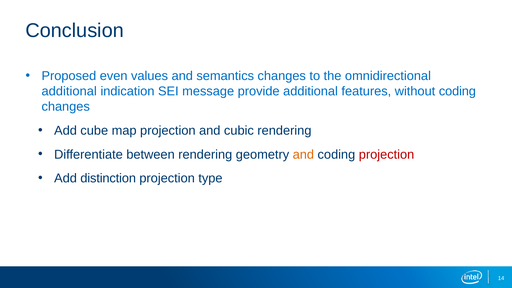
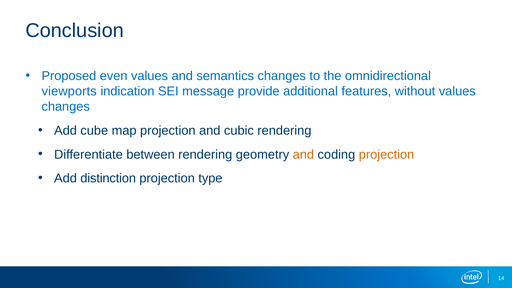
additional: additional -> viewports (69, 91)
without coding: coding -> values (457, 91)
projection colour: red -> orange (387, 154)
